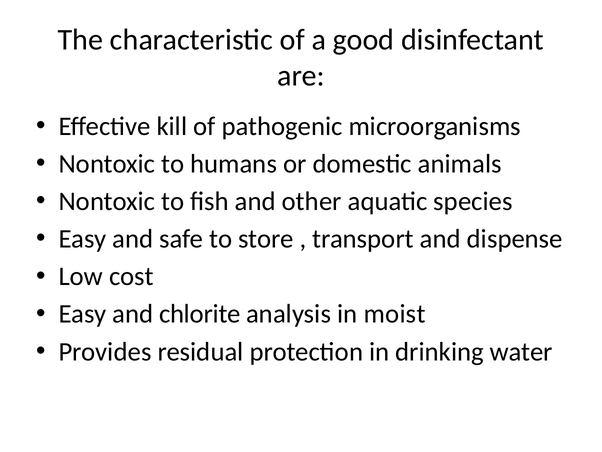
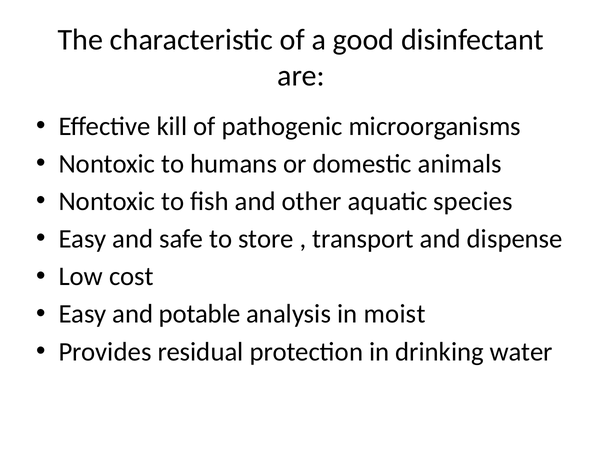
chlorite: chlorite -> potable (200, 314)
